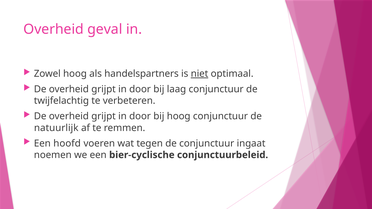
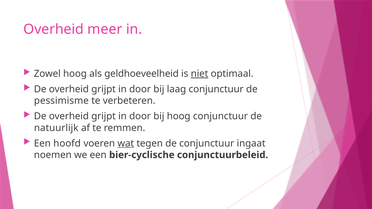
geval: geval -> meer (105, 29)
handelspartners: handelspartners -> geldhoeveelheid (142, 74)
twijfelachtig: twijfelachtig -> pessimisme (61, 101)
wat underline: none -> present (126, 143)
